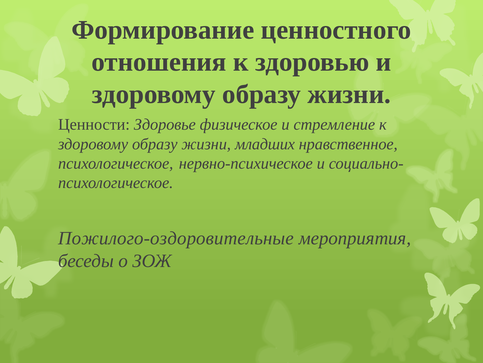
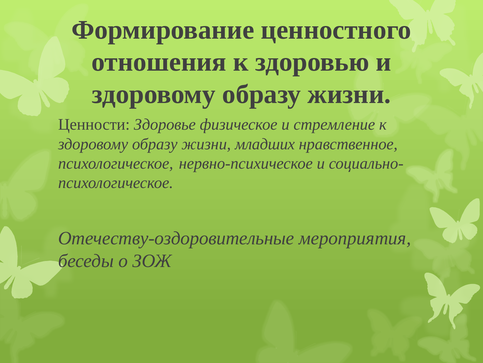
Пожилого-оздоровительные: Пожилого-оздоровительные -> Отечеству-оздоровительные (176, 238)
